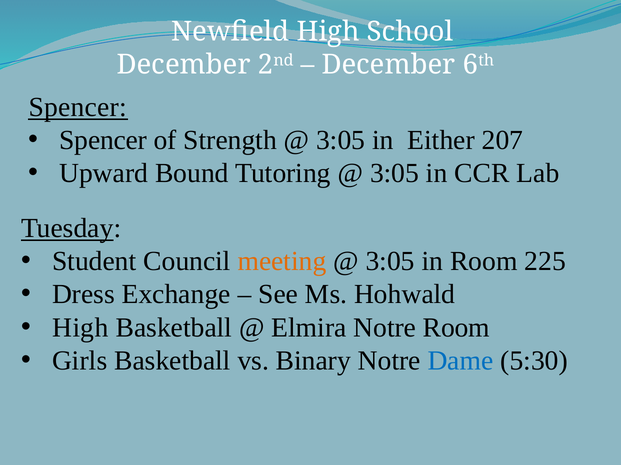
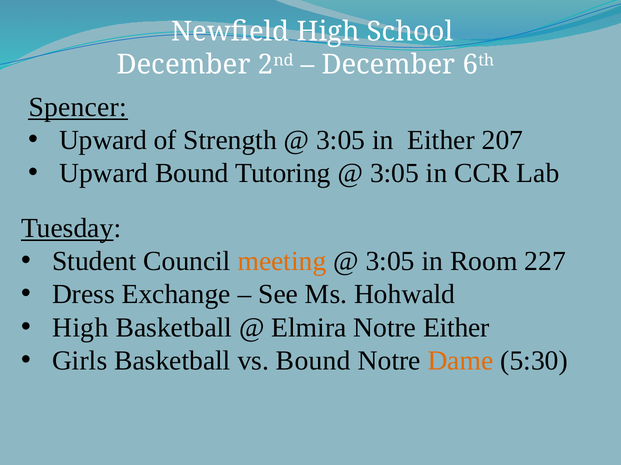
Spencer: Spencer -> Upward (103, 140)
225: 225 -> 227 (545, 262)
Notre Room: Room -> Either (456, 328)
vs Binary: Binary -> Bound (313, 361)
Dame colour: blue -> orange (460, 361)
